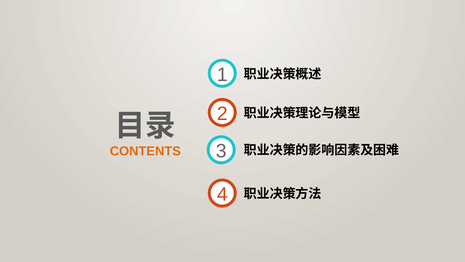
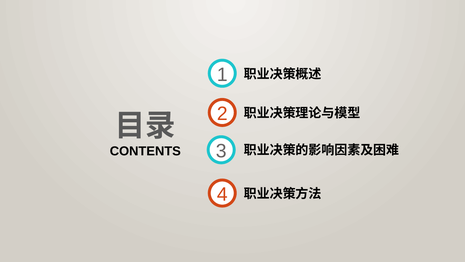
CONTENTS colour: orange -> black (145, 151)
